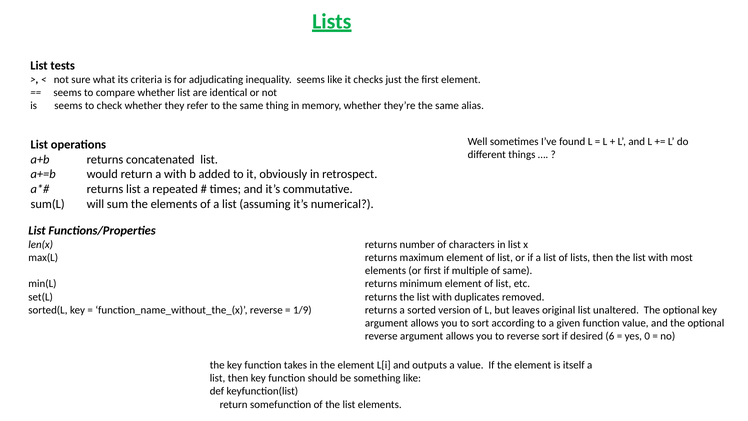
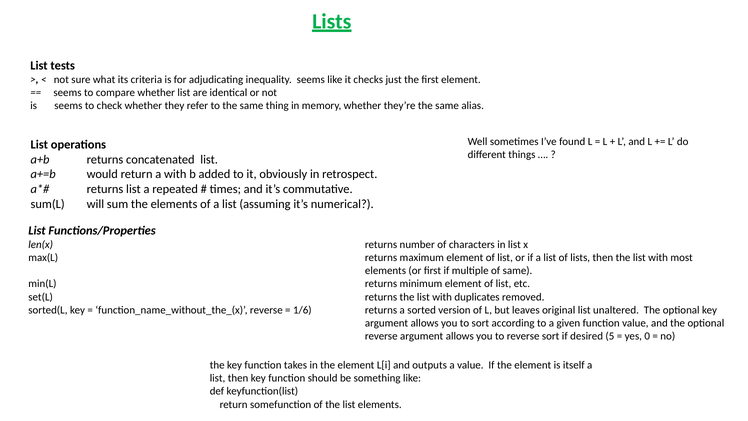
1/9: 1/9 -> 1/6 (302, 310)
6: 6 -> 5 (610, 336)
